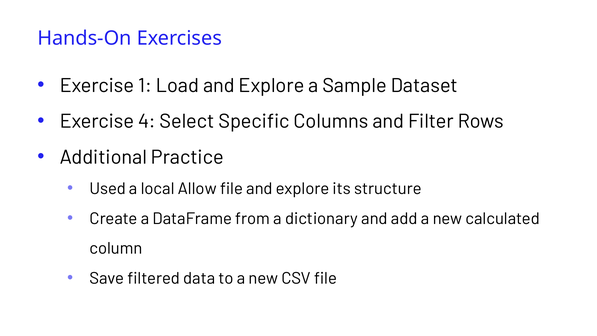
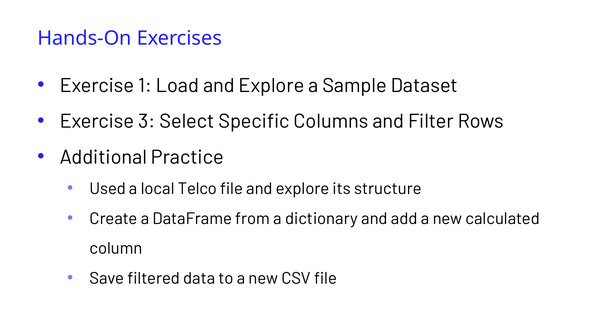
4: 4 -> 3 (147, 121)
Allow: Allow -> Telco (197, 189)
